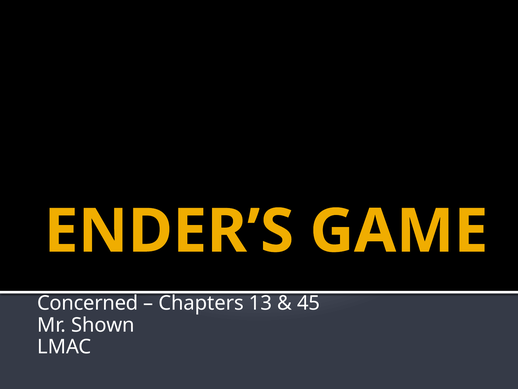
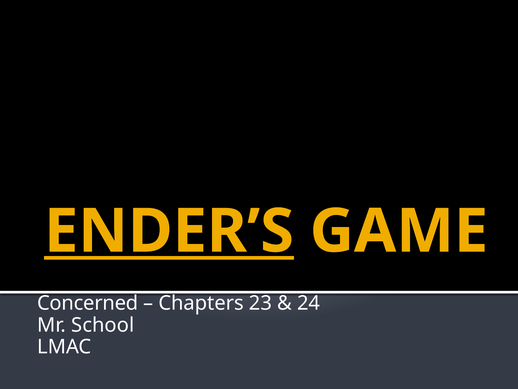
ENDER’S underline: none -> present (169, 231)
13: 13 -> 23 (260, 303)
45: 45 -> 24 (309, 303)
Shown: Shown -> School (103, 325)
